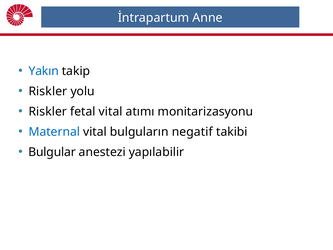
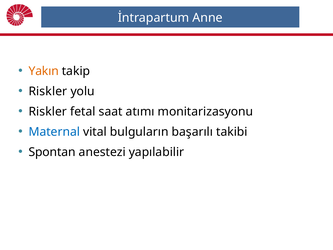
Yakın colour: blue -> orange (44, 71)
fetal vital: vital -> saat (111, 111)
negatif: negatif -> başarılı (192, 132)
Bulgular: Bulgular -> Spontan (52, 152)
